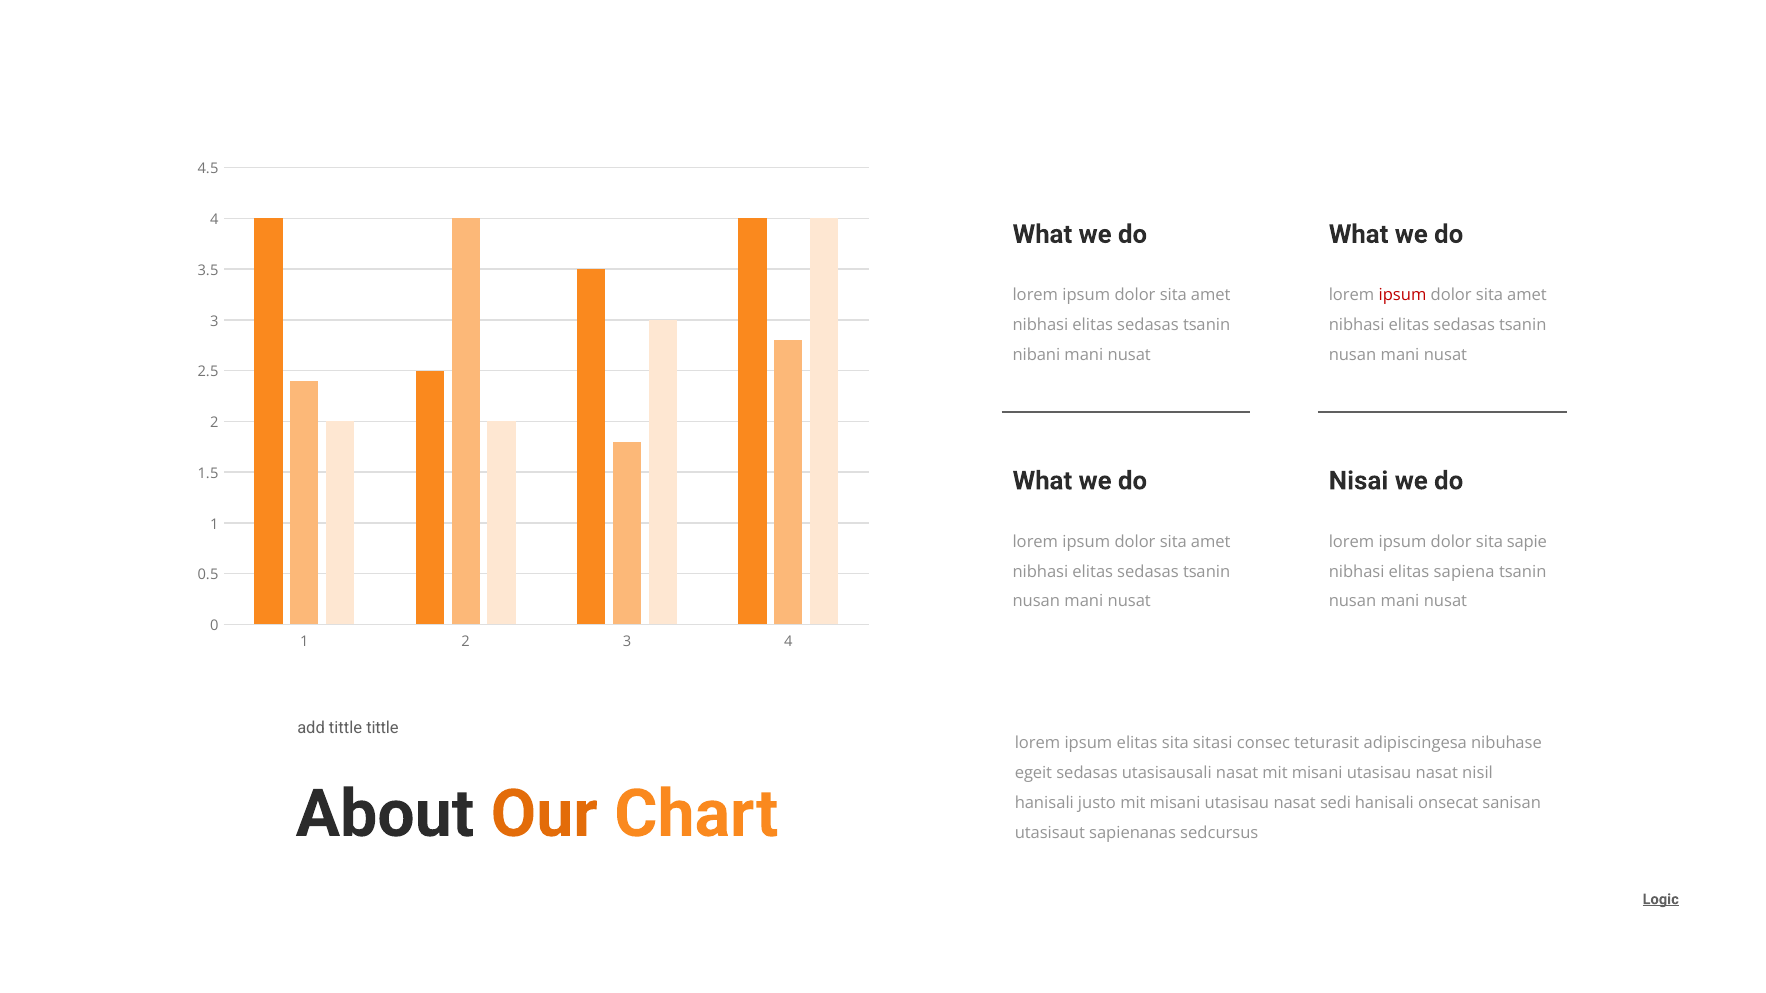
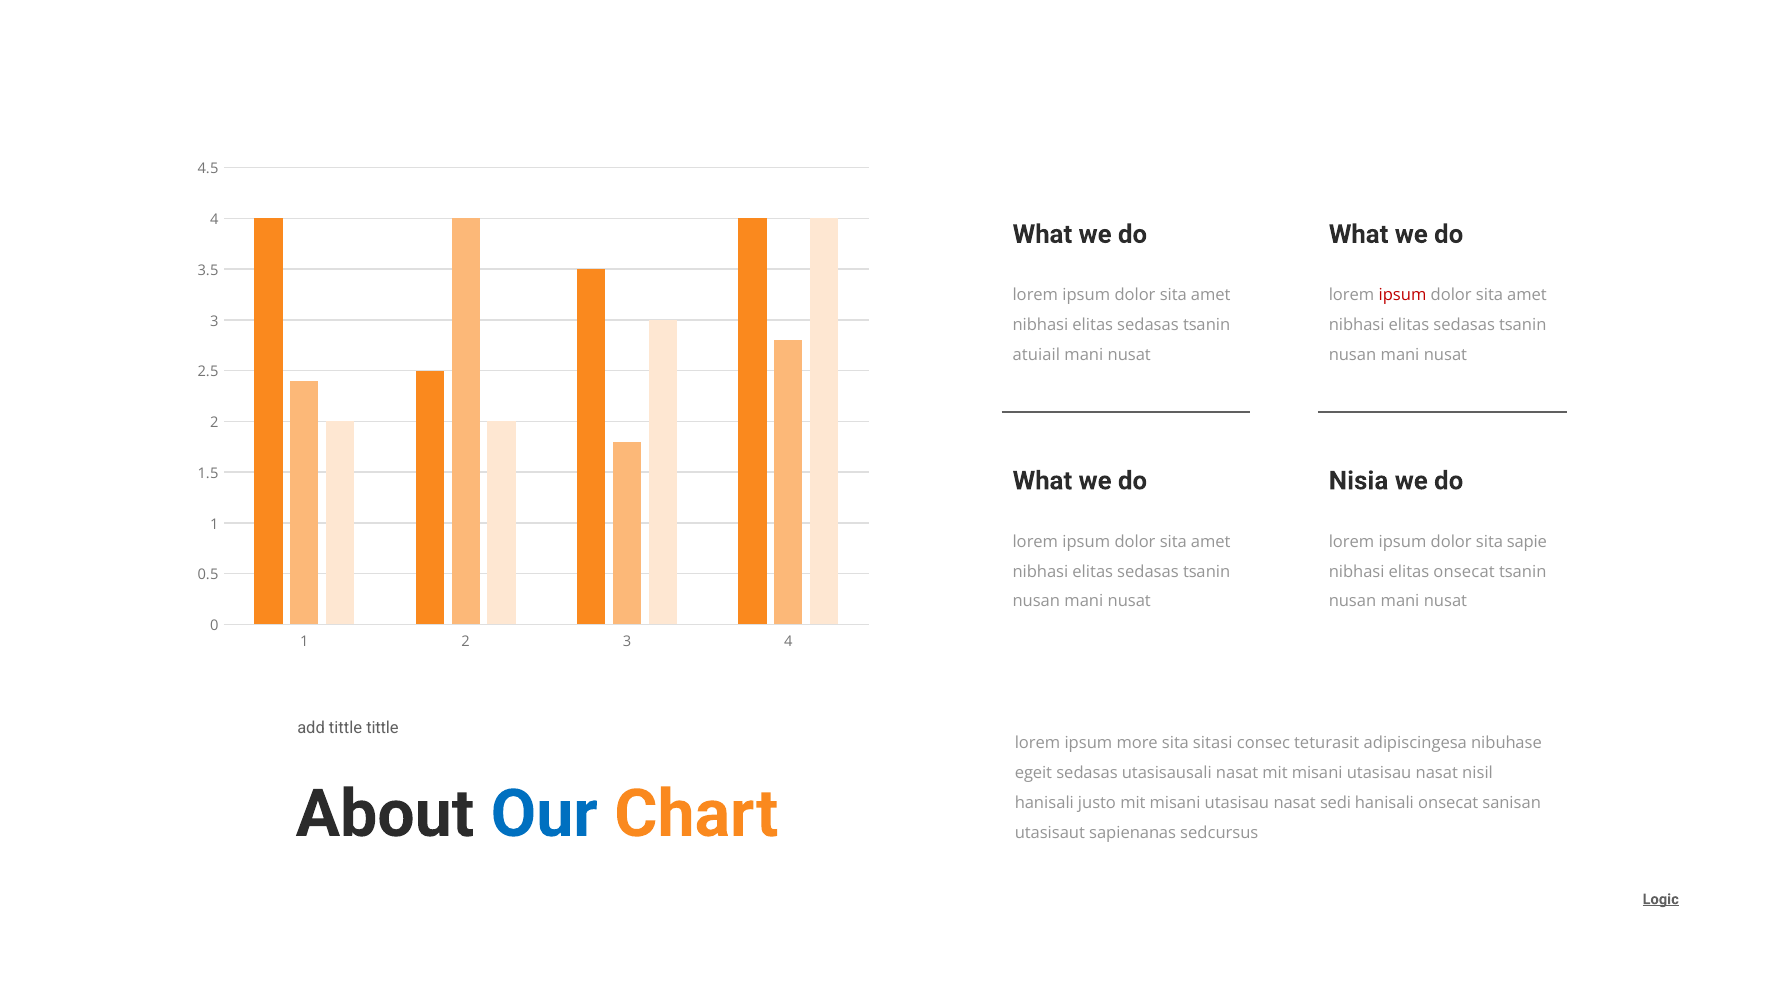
nibani: nibani -> atuiail (1036, 355)
Nisai: Nisai -> Nisia (1359, 481)
elitas sapiena: sapiena -> onsecat (1464, 572)
ipsum elitas: elitas -> more (1137, 744)
Our colour: orange -> blue (544, 814)
